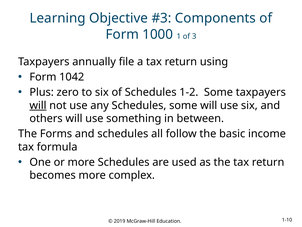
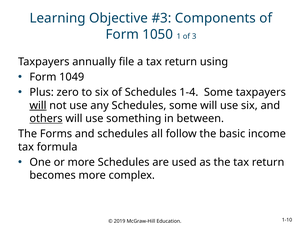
1000: 1000 -> 1050 (158, 34)
1042: 1042 -> 1049 (72, 77)
1-2: 1-2 -> 1-4 (189, 92)
others underline: none -> present (46, 118)
